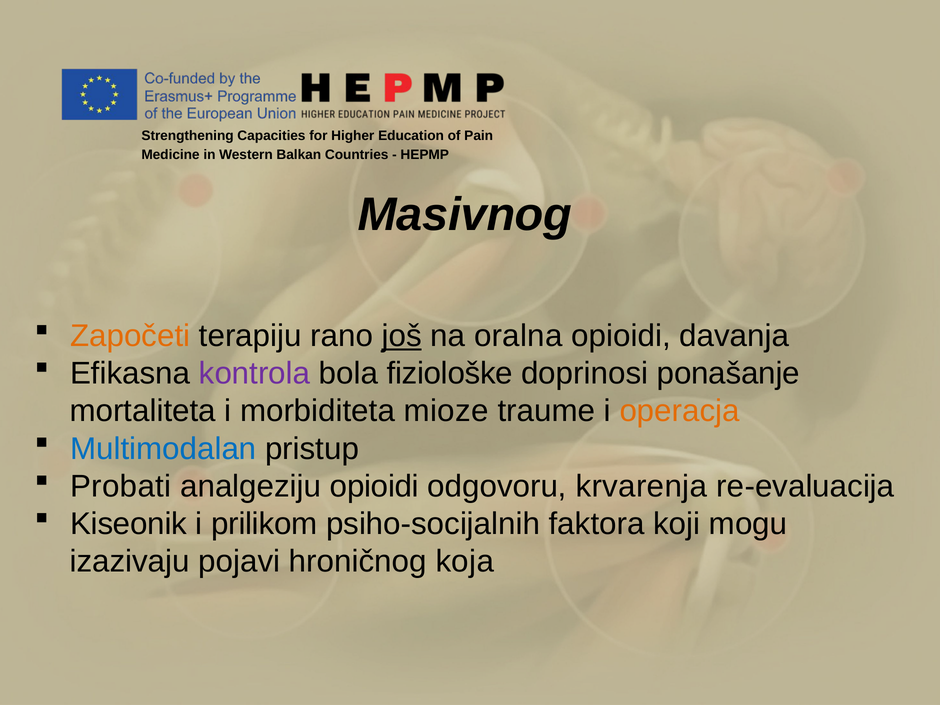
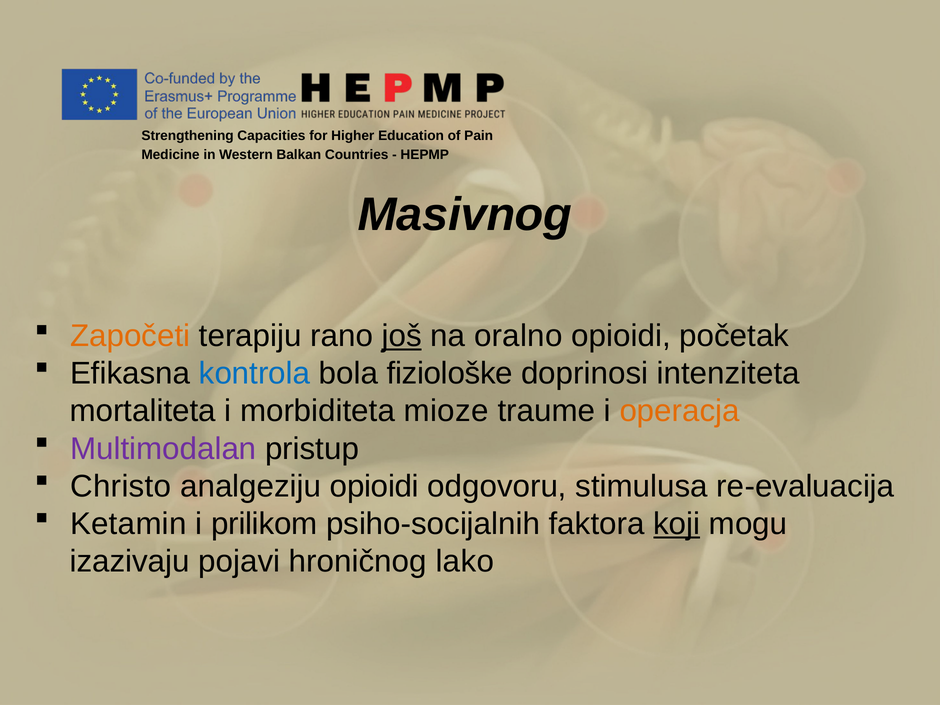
oralna: oralna -> oralno (518, 336)
davanja: davanja -> početak (734, 336)
kontrola colour: purple -> blue (255, 373)
ponašanje: ponašanje -> intenziteta (728, 373)
Multimodalan colour: blue -> purple (163, 449)
Probati: Probati -> Christo (121, 486)
krvarenja: krvarenja -> stimulusa (642, 486)
Kiseonik: Kiseonik -> Ketamin (128, 524)
koji underline: none -> present (677, 524)
koja: koja -> lako (465, 561)
